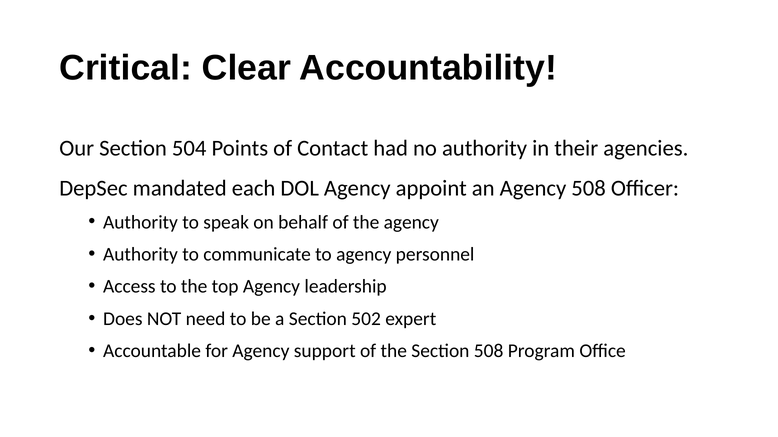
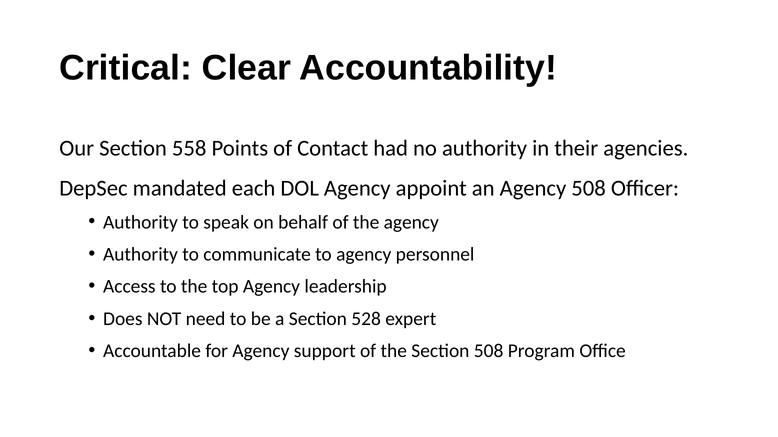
504: 504 -> 558 (189, 148)
502: 502 -> 528 (366, 319)
